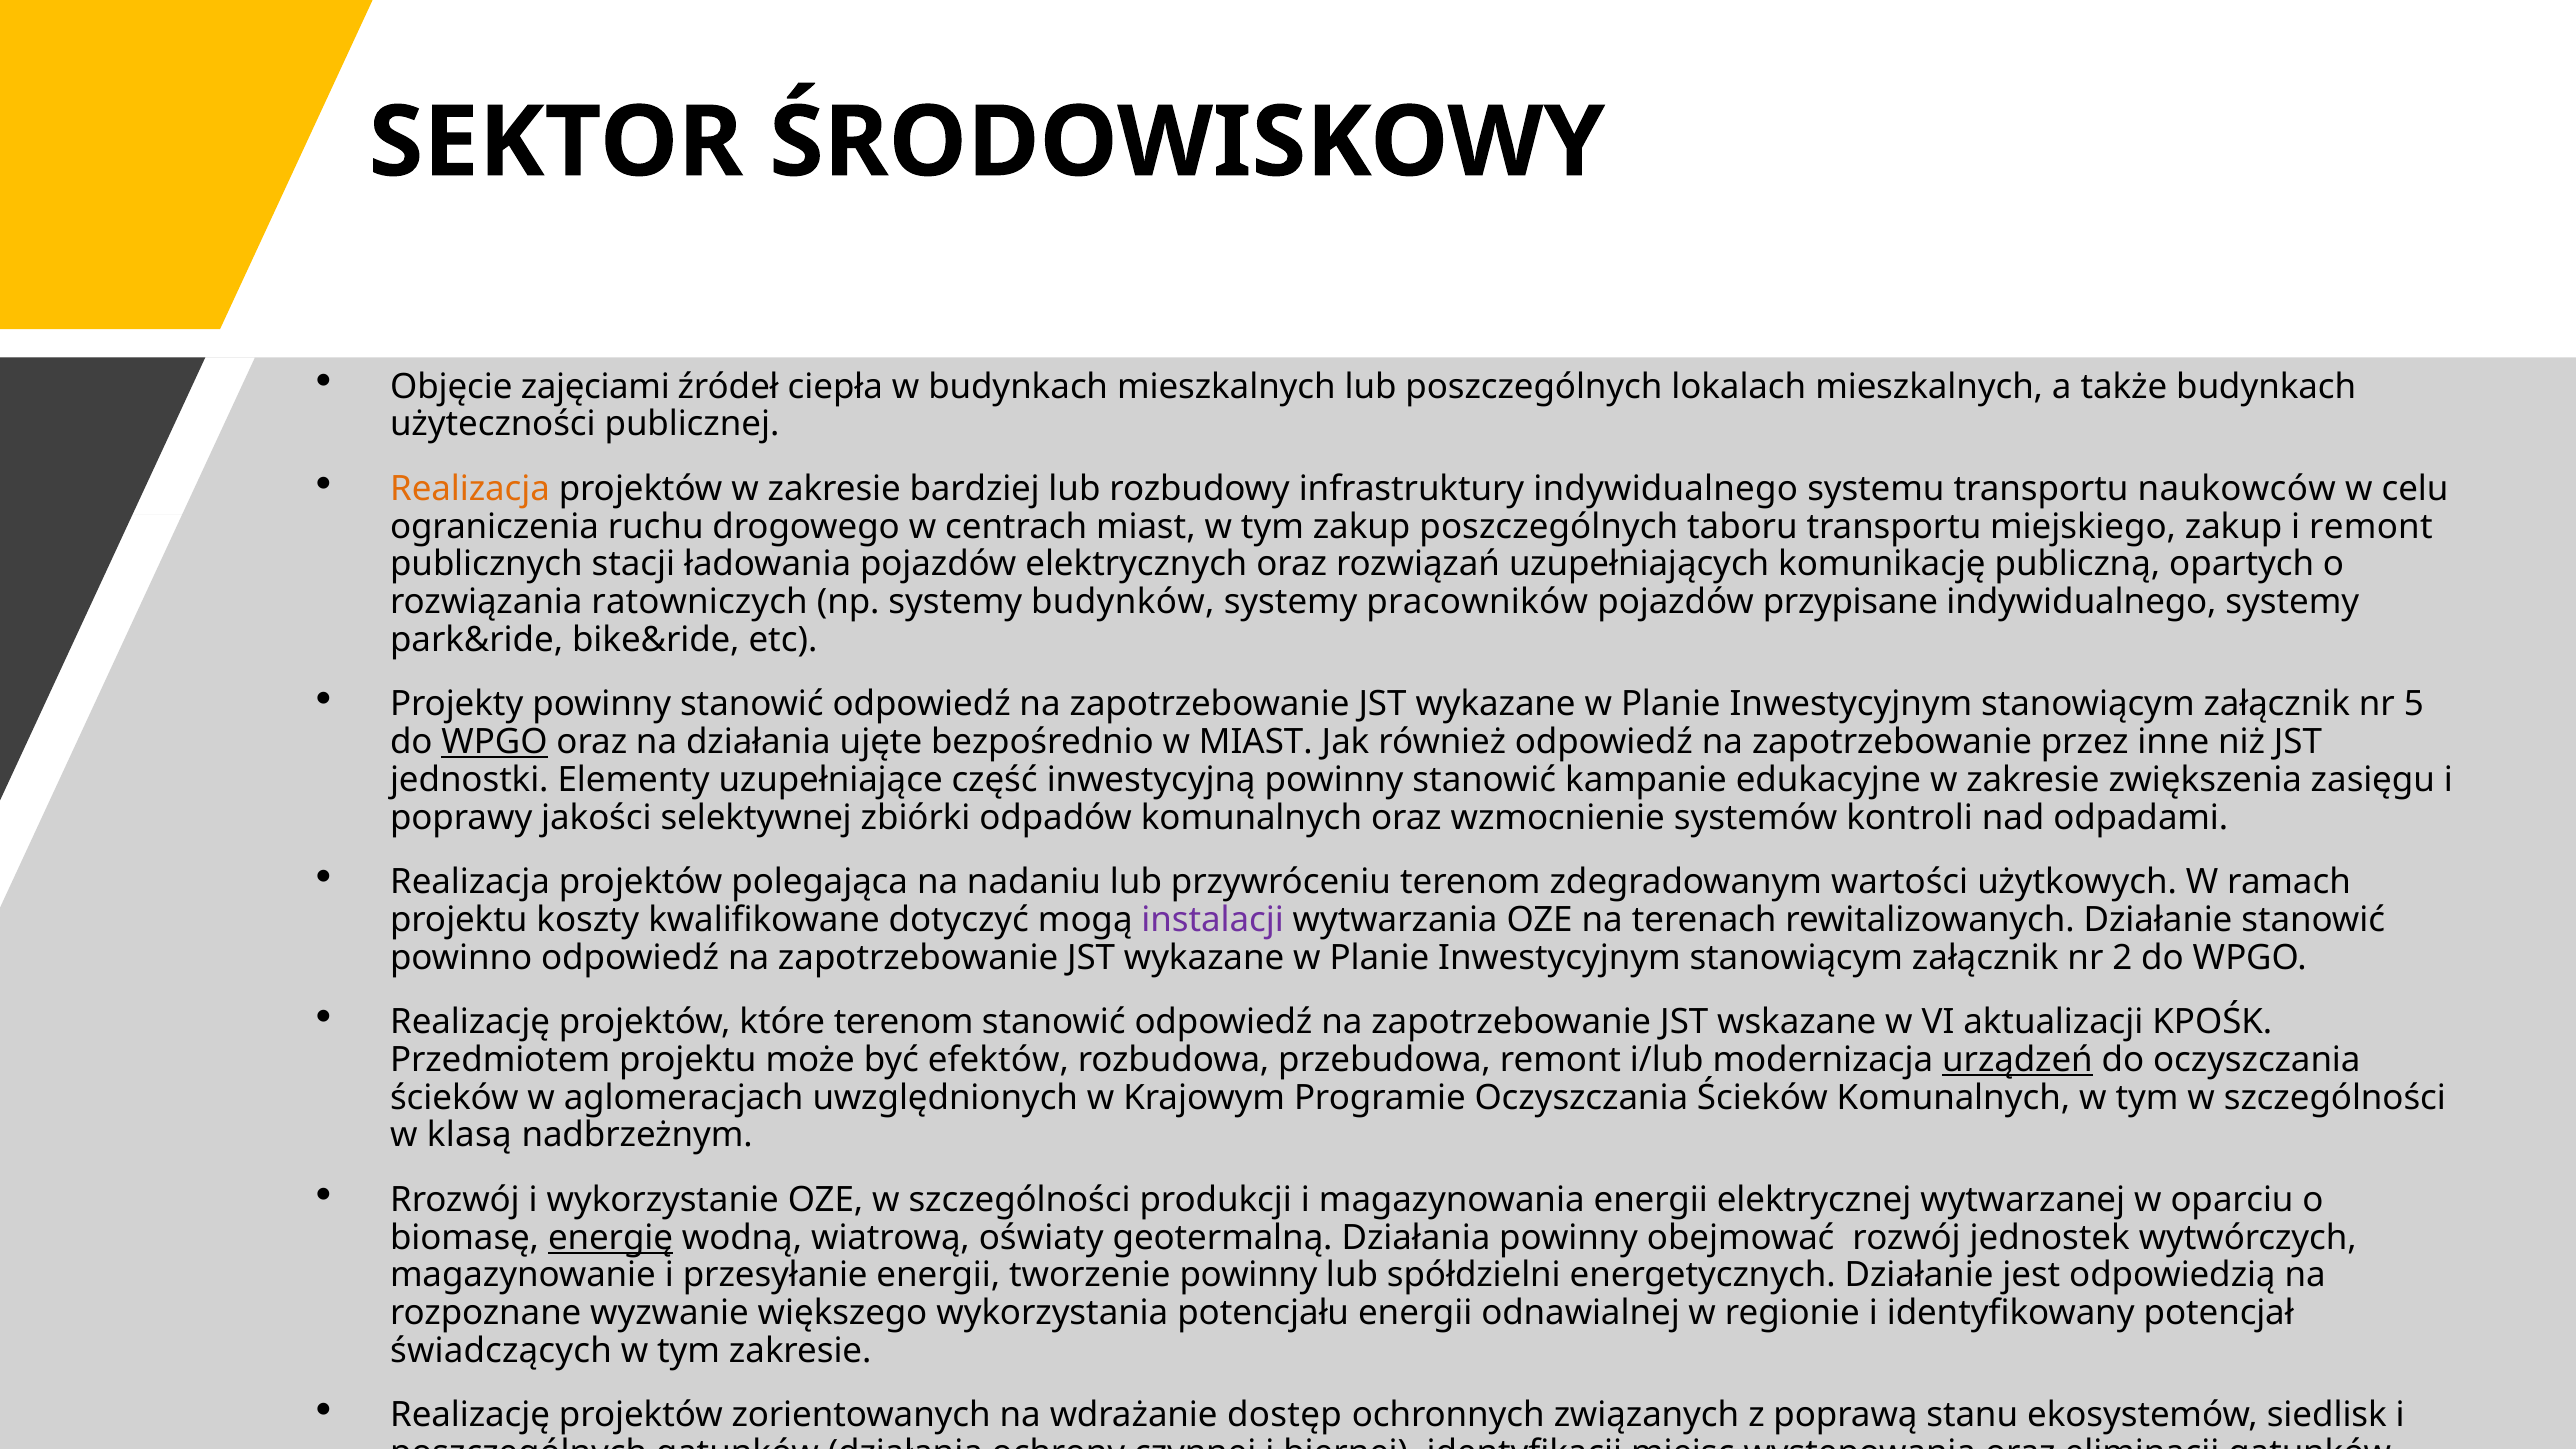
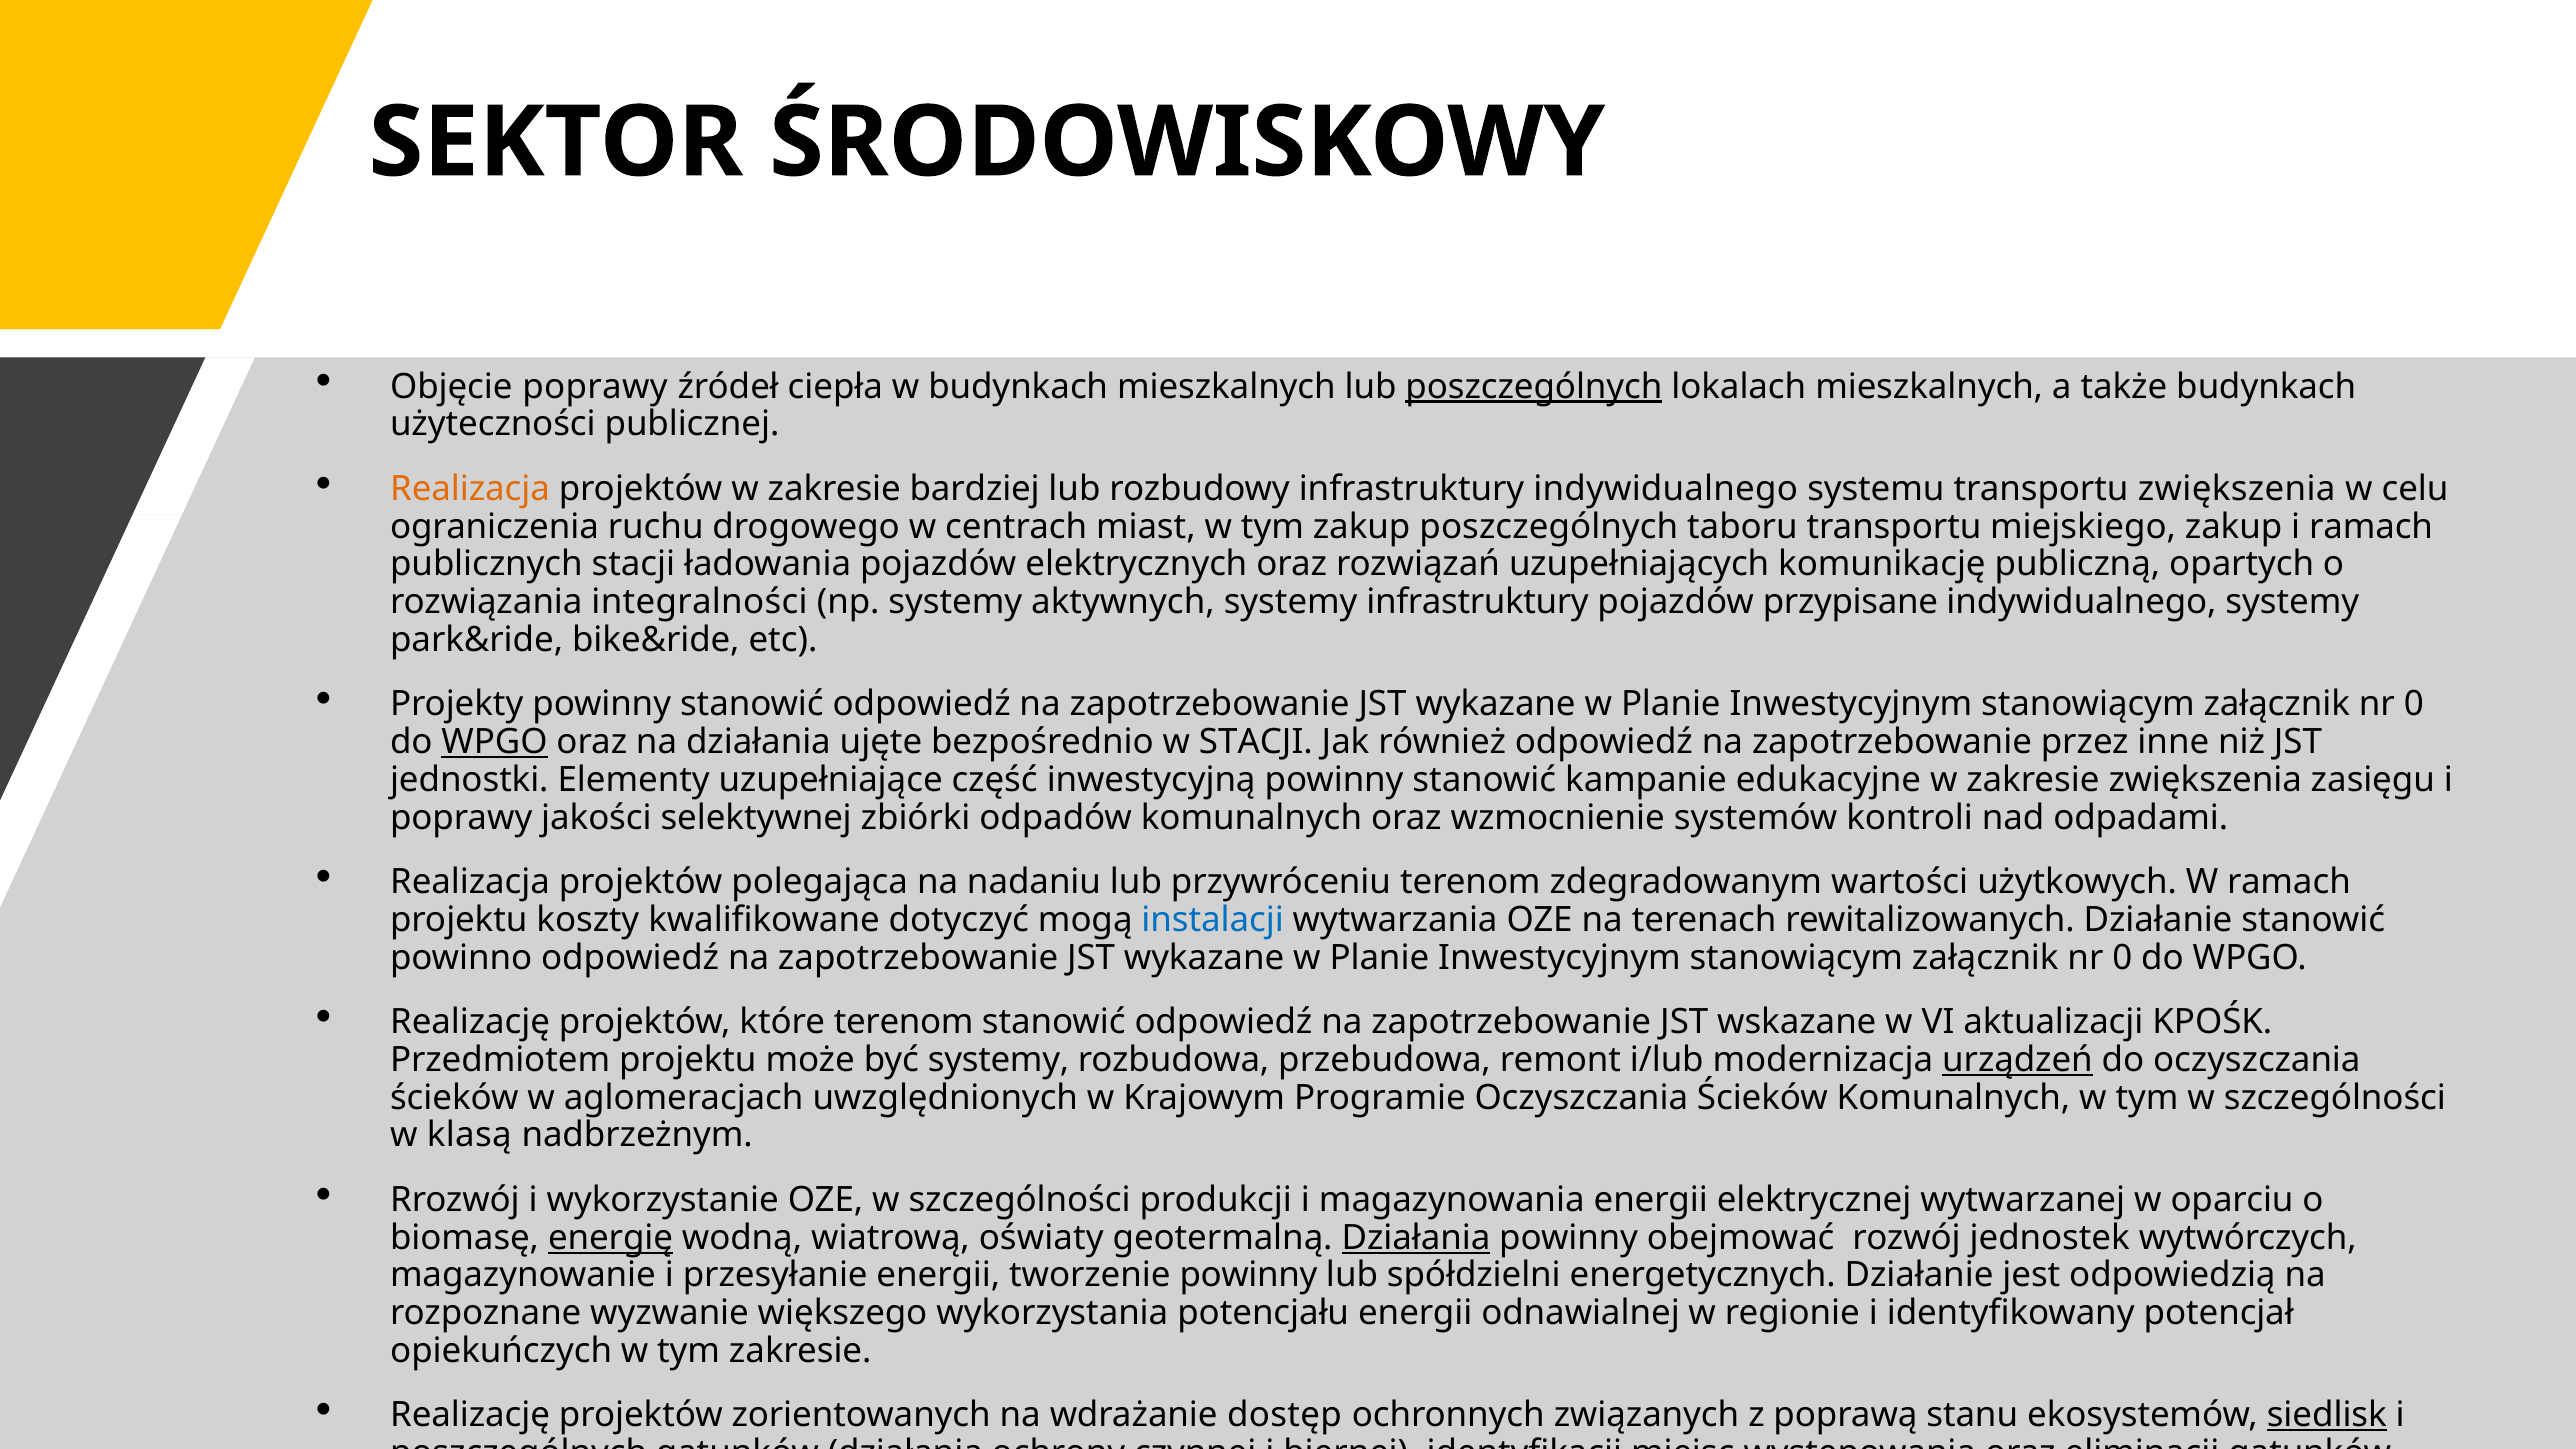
Objęcie zajęciami: zajęciami -> poprawy (595, 387)
poszczególnych underline: none -> present (1534, 387)
transportu naukowców: naukowców -> zwiększenia (2237, 489)
i remont: remont -> ramach (2371, 527)
ratowniczych: ratowniczych -> integralności (700, 602)
budynków: budynków -> aktywnych (1123, 602)
systemy pracowników: pracowników -> infrastruktury (1478, 602)
5: 5 -> 0 (2414, 704)
w MIAST: MIAST -> STACJI (1256, 742)
instalacji colour: purple -> blue (1213, 920)
2: 2 -> 0 (2122, 958)
być efektów: efektów -> systemy (999, 1060)
Działania underline: none -> present (1416, 1238)
świadczących: świadczących -> opiekuńczych (501, 1351)
siedlisk underline: none -> present (2327, 1415)
